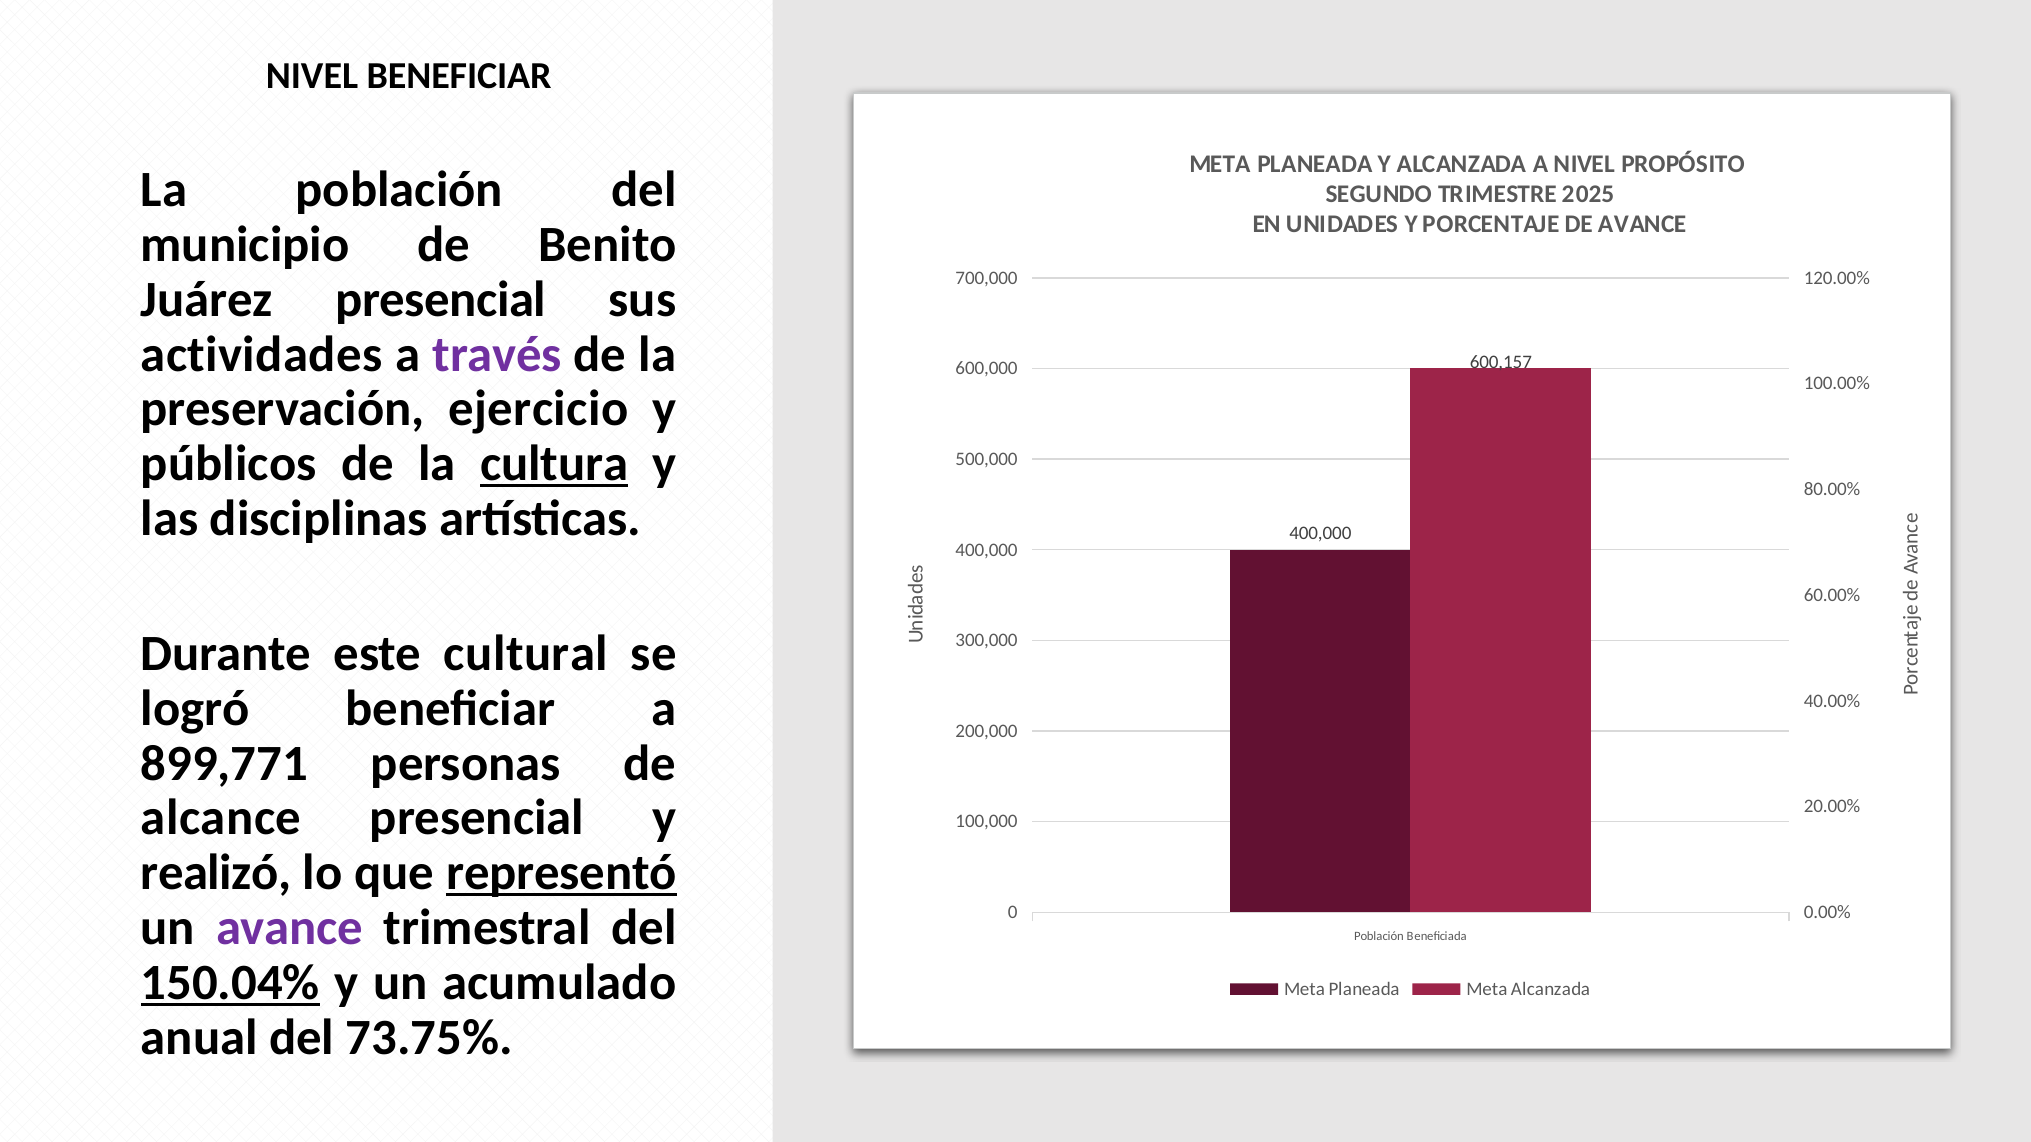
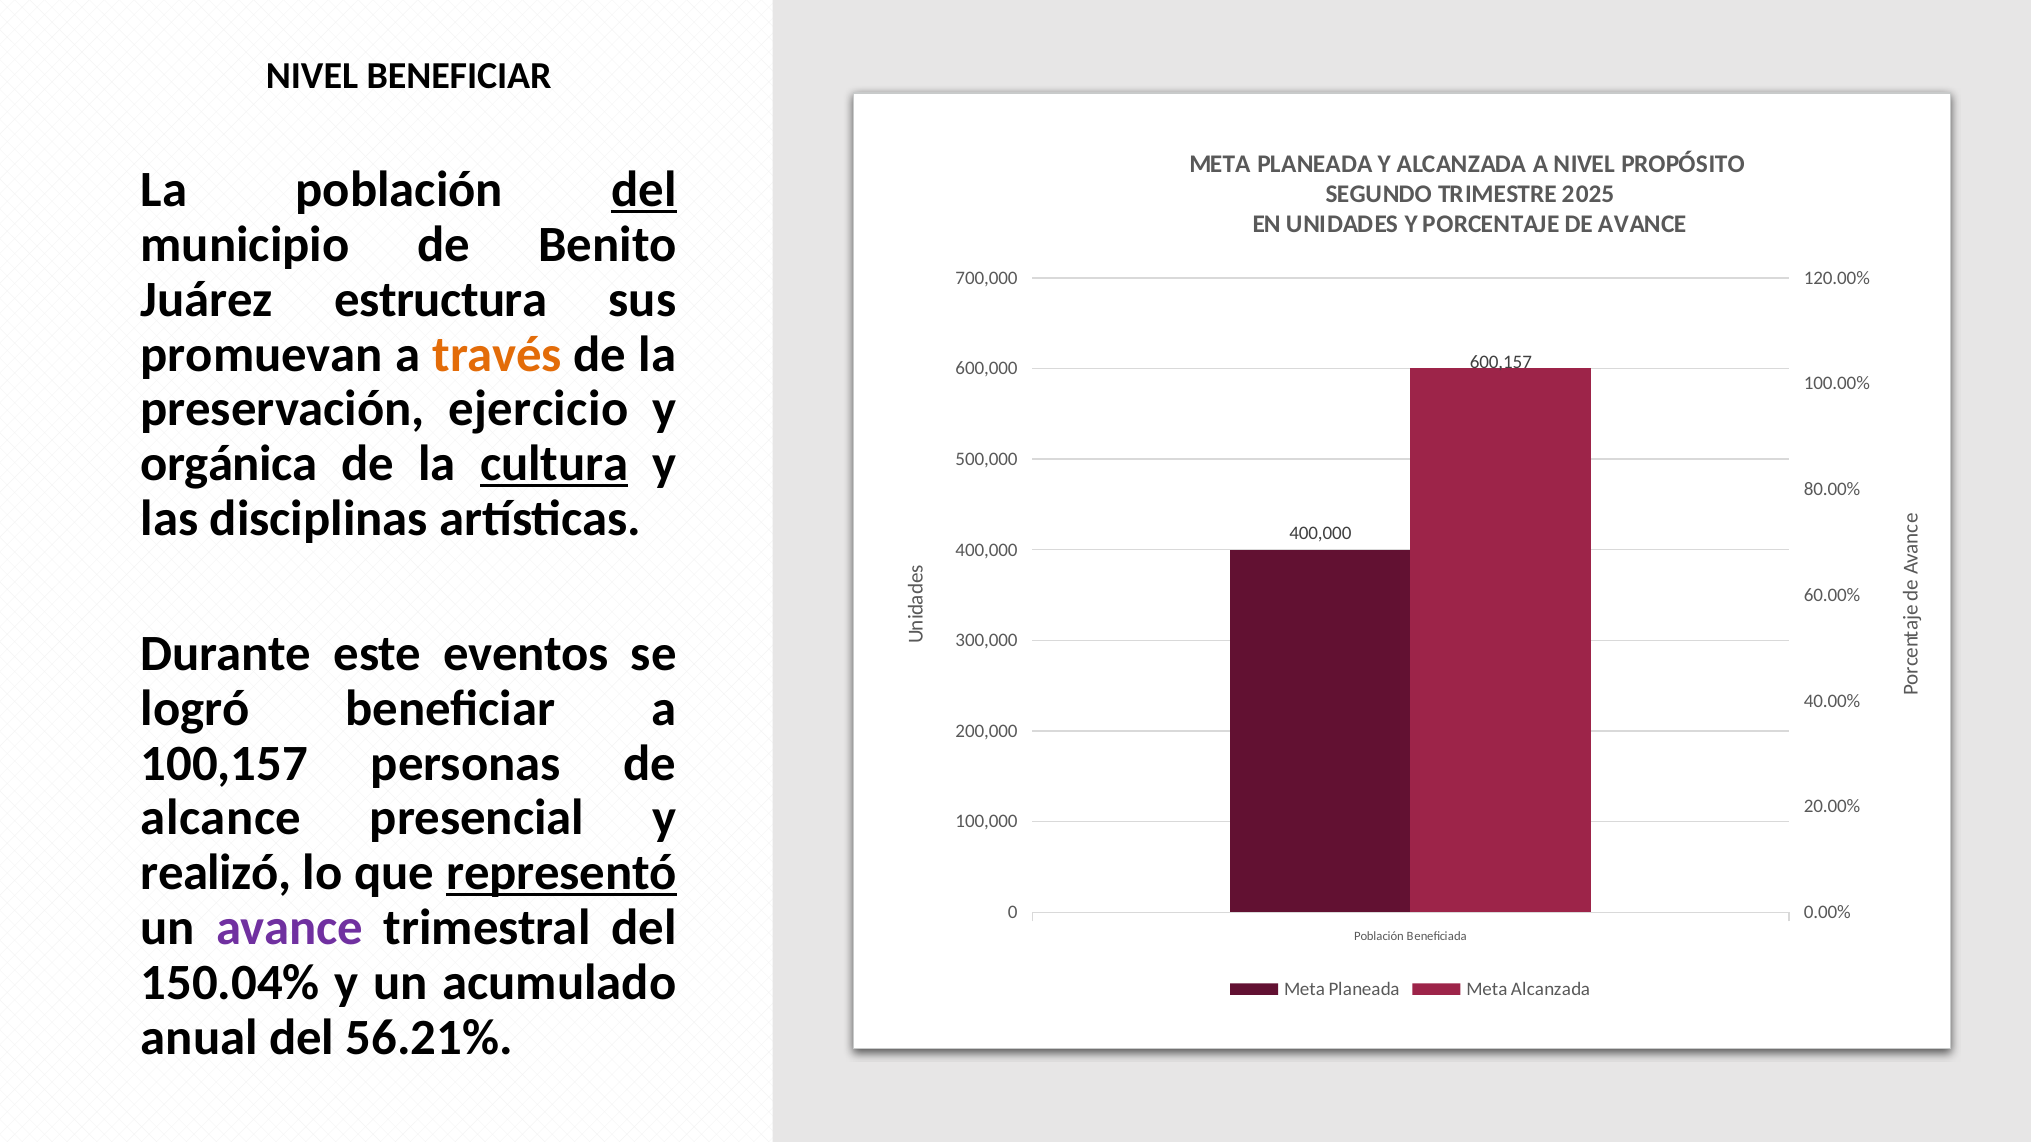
del underline: none -> present (644, 190)
Juárez presencial: presencial -> estructura (441, 300)
actividades: actividades -> promuevan (262, 355)
través colour: purple -> orange (497, 355)
públicos: públicos -> orgánica (229, 464)
cultural: cultural -> eventos (526, 654)
899,771: 899,771 -> 100,157 (224, 764)
150.04% underline: present -> none (230, 983)
73.75%: 73.75% -> 56.21% (429, 1038)
